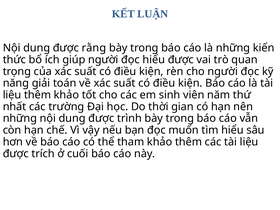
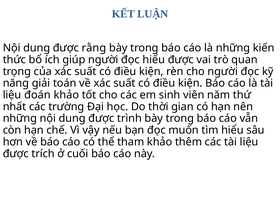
liệu thêm: thêm -> đoán (37, 95)
